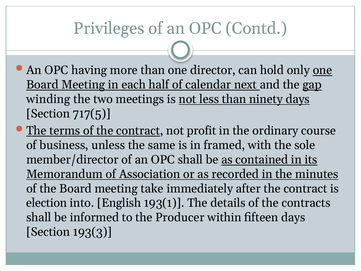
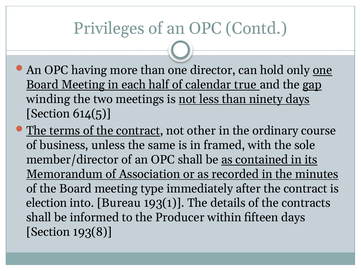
next: next -> true (245, 85)
717(5: 717(5 -> 614(5 (92, 113)
profit: profit -> other (201, 131)
take: take -> type (152, 188)
English: English -> Bureau (119, 203)
193(3: 193(3 -> 193(8 (92, 232)
